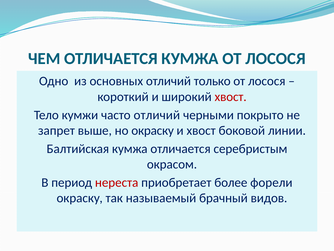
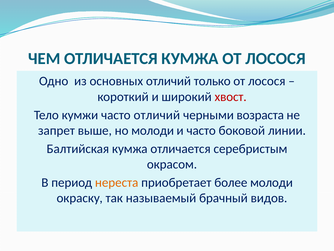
покрыто: покрыто -> возраста (260, 115)
но окраску: окраску -> молоди (153, 130)
и хвост: хвост -> часто (201, 130)
нереста colour: red -> orange (117, 182)
более форели: форели -> молоди (271, 182)
